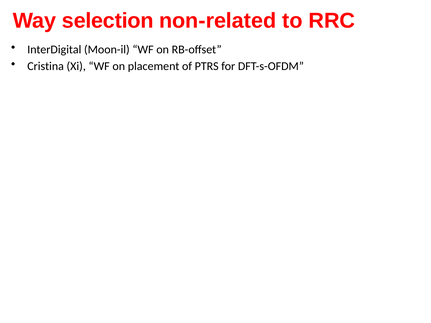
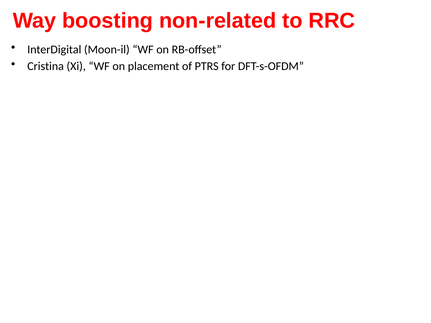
selection: selection -> boosting (108, 21)
